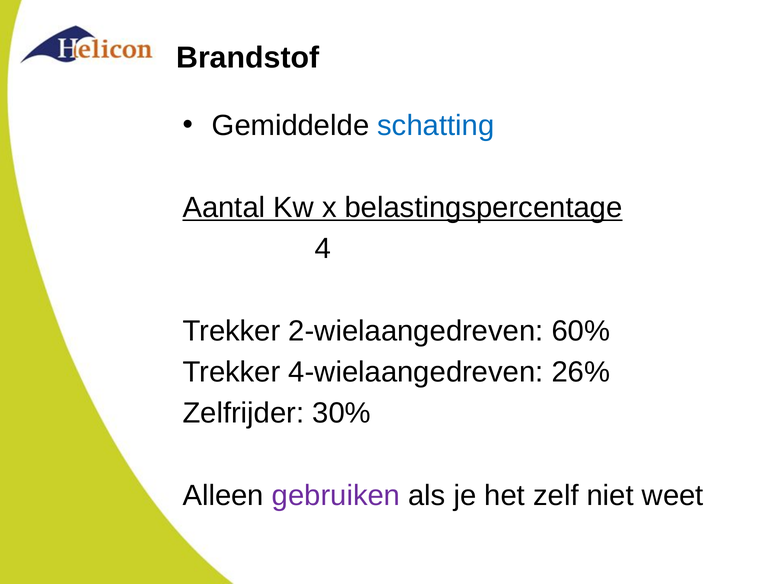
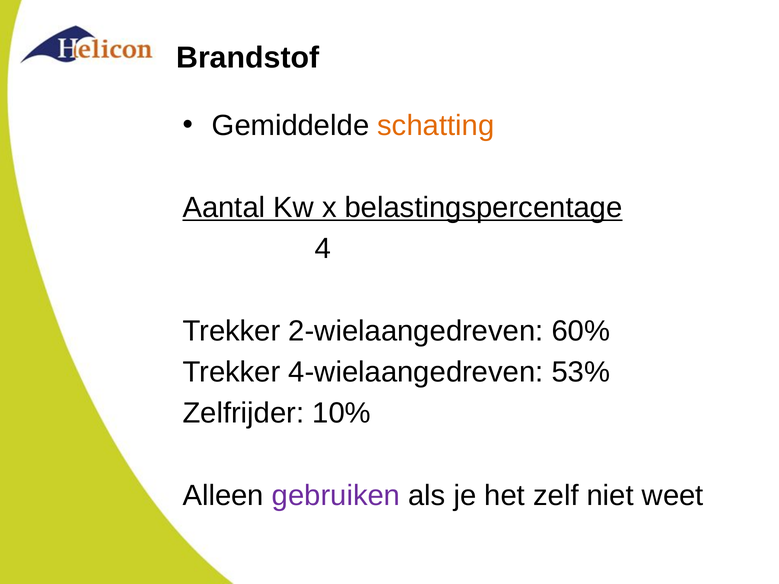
schatting colour: blue -> orange (436, 125)
26%: 26% -> 53% (581, 372)
30%: 30% -> 10% (342, 414)
